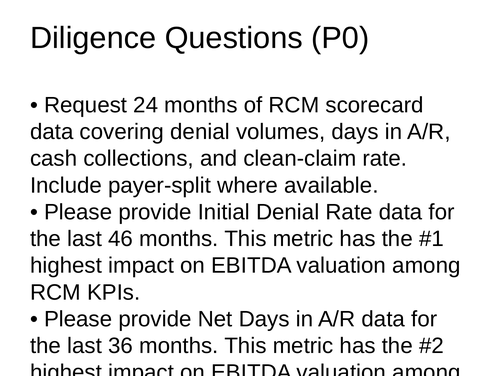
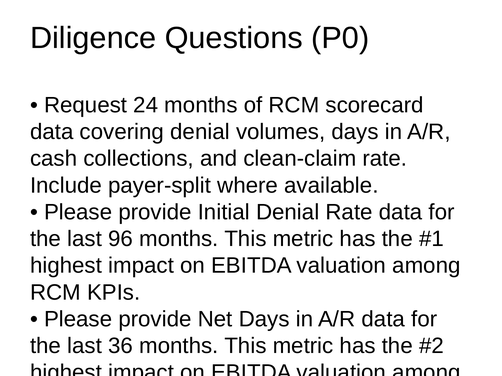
46: 46 -> 96 (121, 239)
